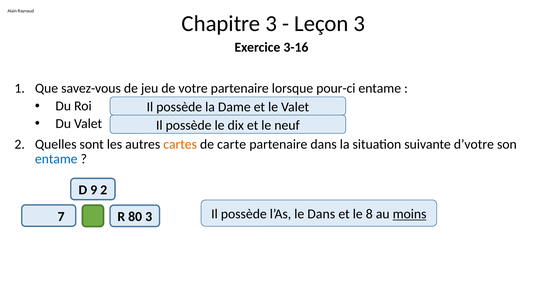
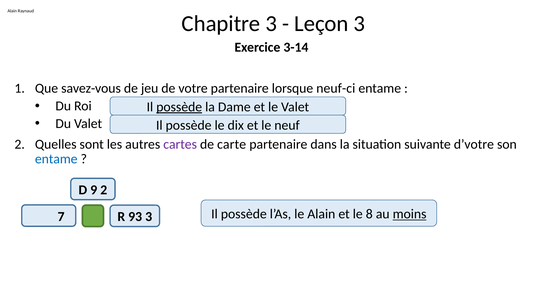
3-16: 3-16 -> 3-14 (296, 47)
pour-ci: pour-ci -> neuf-ci (336, 88)
possède underline: none -> present (179, 107)
cartes colour: orange -> purple (180, 144)
80: 80 -> 93 (135, 217)
le Dans: Dans -> Alain (321, 214)
